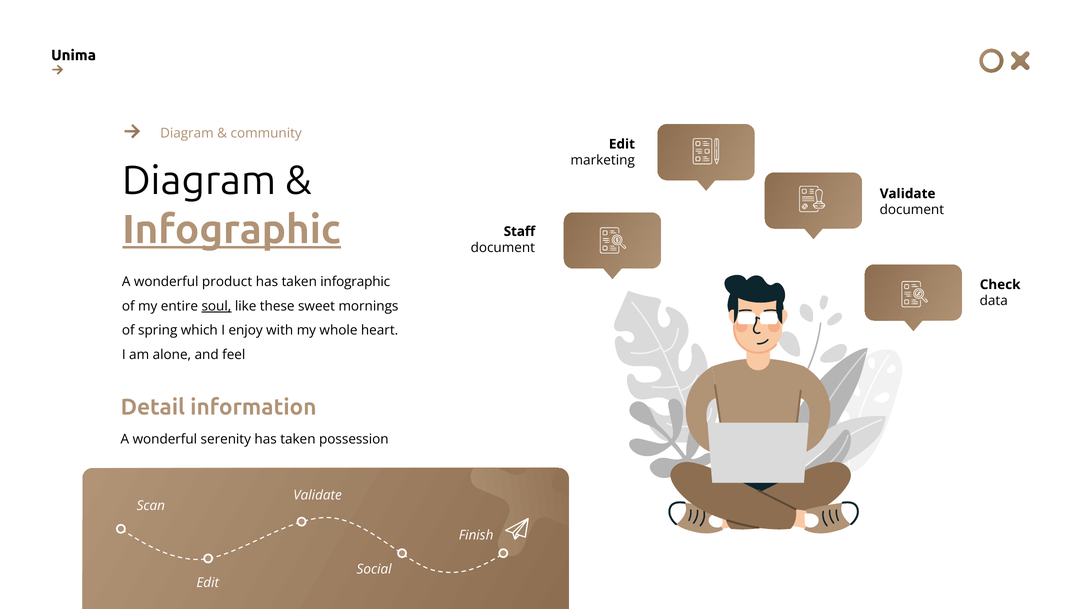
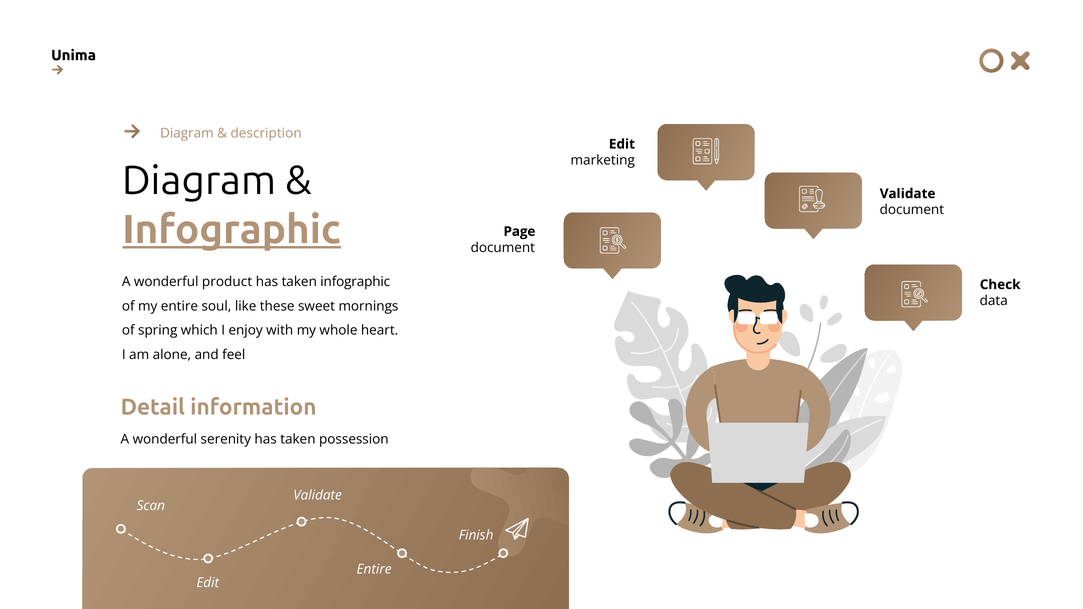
community: community -> description (266, 133)
Staff: Staff -> Page (519, 232)
soul underline: present -> none (216, 306)
Social: Social -> Entire (374, 570)
